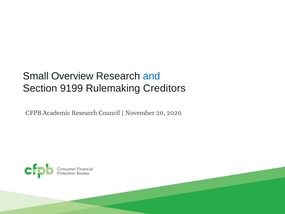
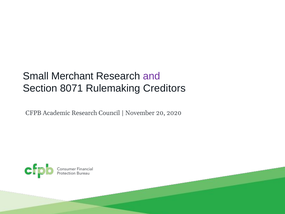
Overview: Overview -> Merchant (72, 76)
and colour: blue -> purple (152, 76)
9199: 9199 -> 8071 (71, 88)
